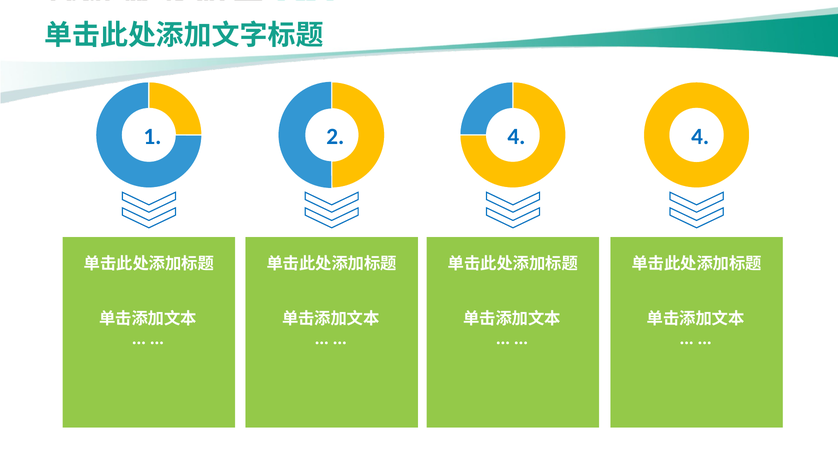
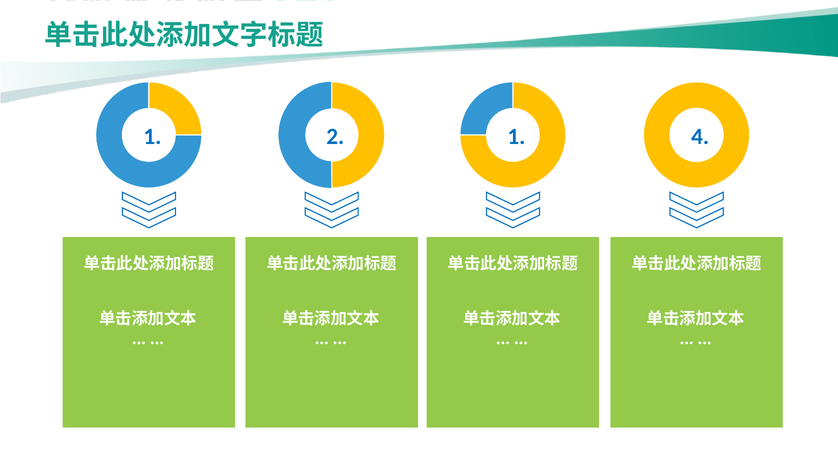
2 4: 4 -> 1 (516, 136)
